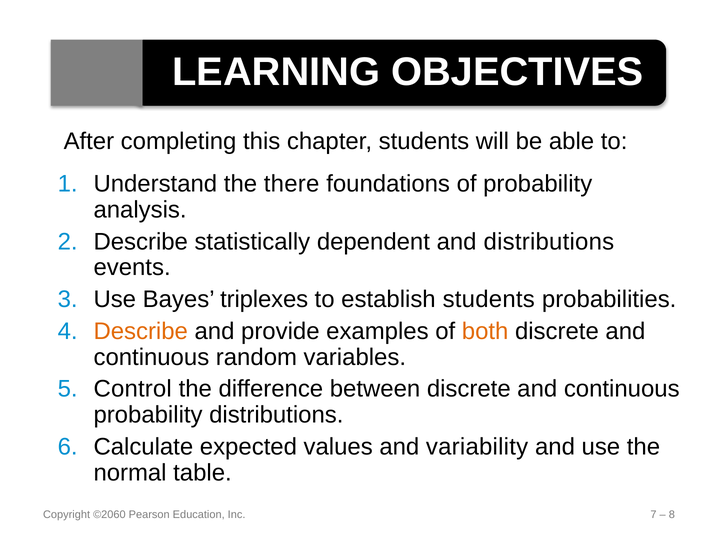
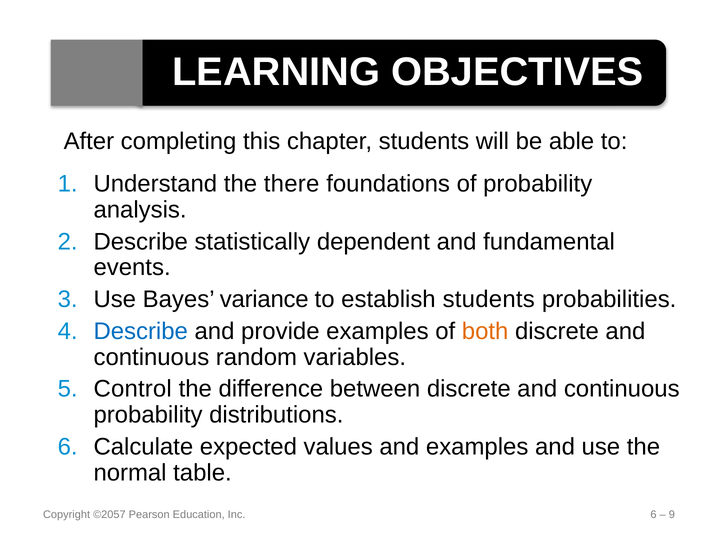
and distributions: distributions -> fundamental (549, 242)
triplexes: triplexes -> variance (264, 299)
Describe colour: orange -> blue (141, 331)
and variability: variability -> examples (477, 446)
©2060: ©2060 -> ©2057 (109, 514)
Inc 7: 7 -> 6 (654, 514)
8: 8 -> 9 (672, 514)
